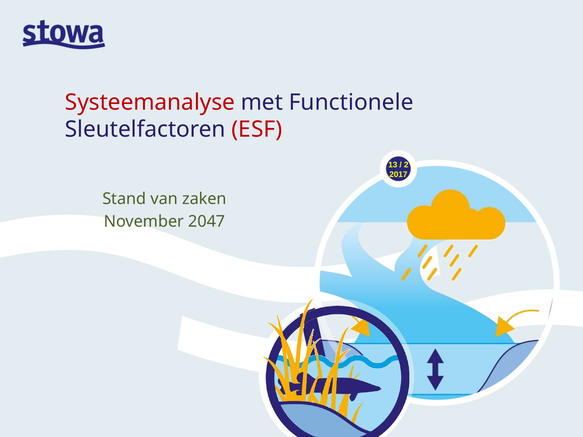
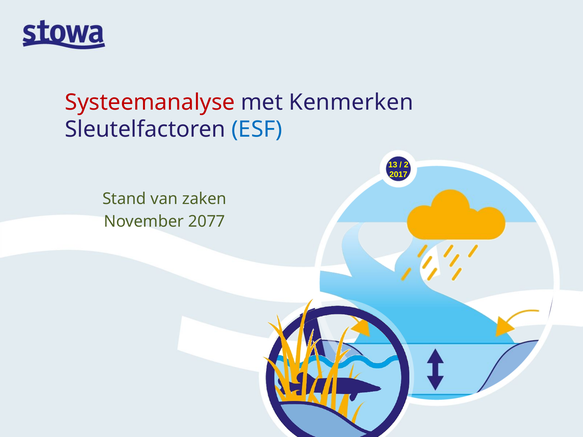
Functionele: Functionele -> Kenmerken (351, 102)
ESF colour: red -> blue (257, 130)
2047: 2047 -> 2077 (207, 222)
